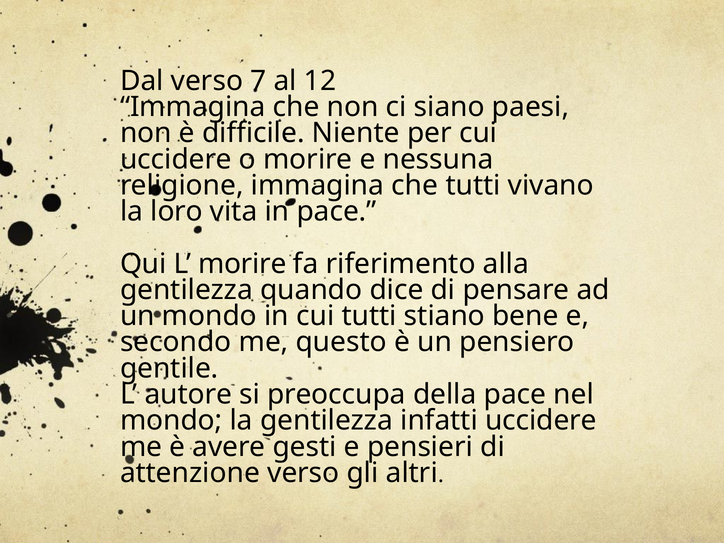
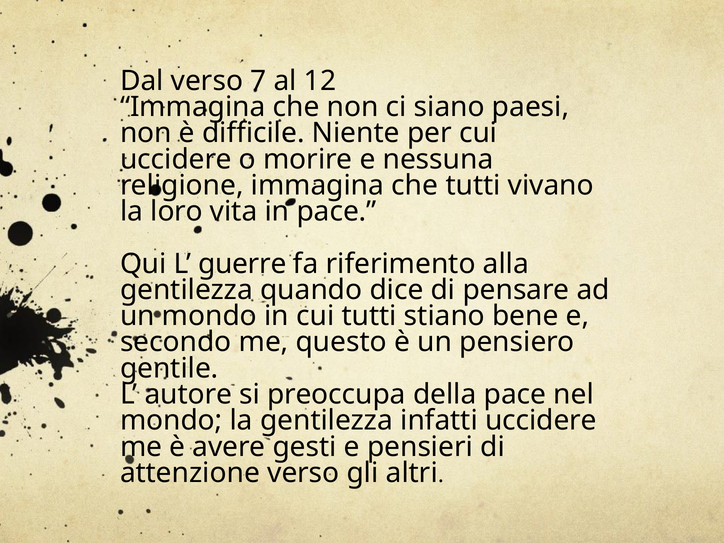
L morire: morire -> guerre (242, 264)
